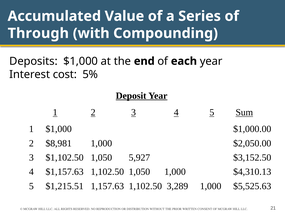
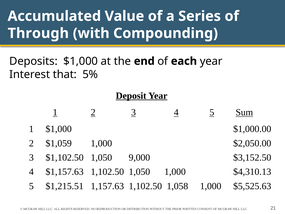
cost: cost -> that (65, 74)
$8,981: $8,981 -> $1,059 (59, 143)
5,927: 5,927 -> 9,000 (139, 157)
3,289: 3,289 -> 1,058 (177, 186)
